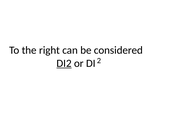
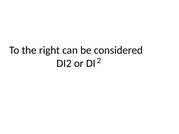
DI2 underline: present -> none (64, 63)
